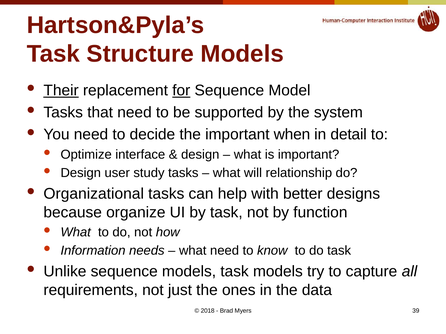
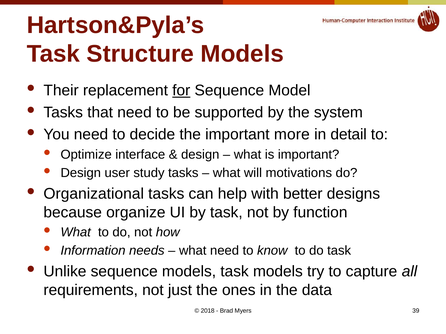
Their underline: present -> none (61, 91)
when: when -> more (292, 135)
relationship: relationship -> motivations (299, 173)
